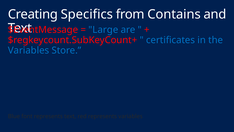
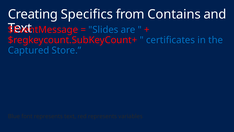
Large: Large -> Slides (103, 30)
Variables: Variables -> Captured (29, 50)
